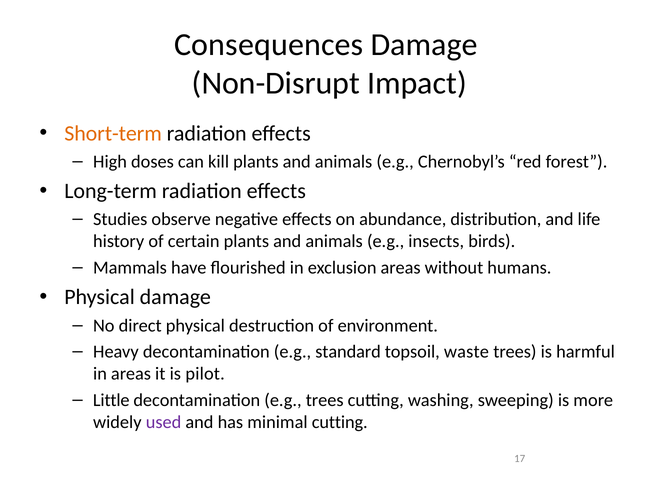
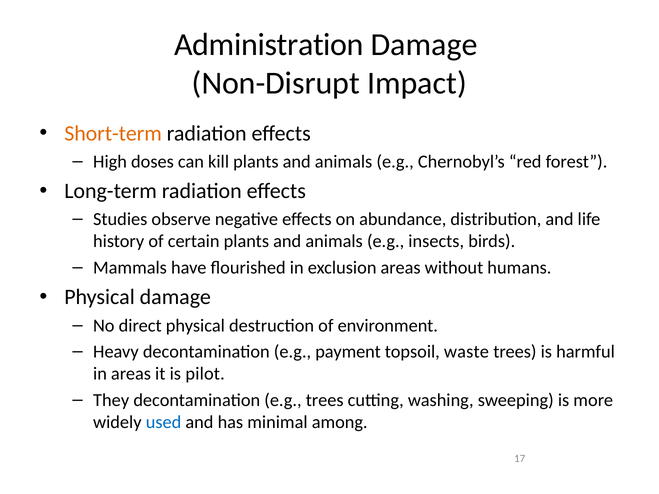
Consequences: Consequences -> Administration (269, 45)
standard: standard -> payment (348, 352)
Little: Little -> They (111, 400)
used colour: purple -> blue (164, 422)
minimal cutting: cutting -> among (340, 422)
